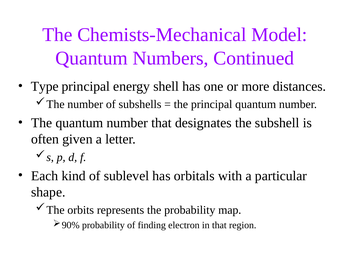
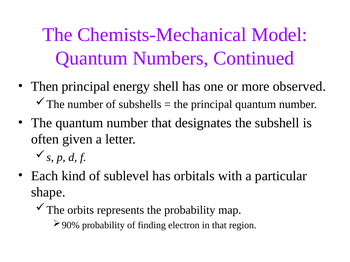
Type: Type -> Then (45, 87)
distances: distances -> observed (299, 87)
